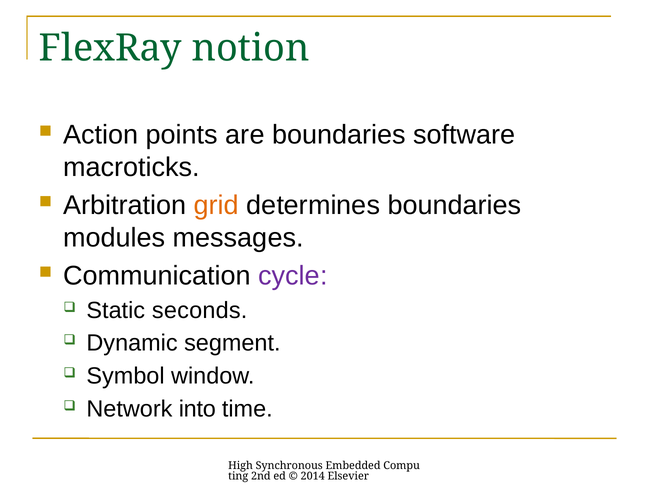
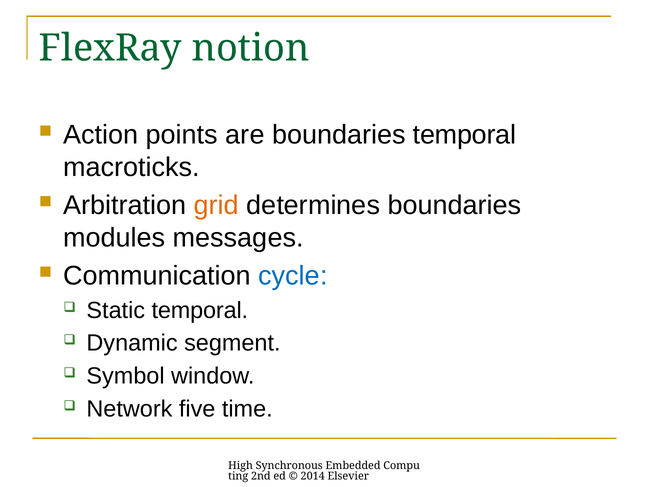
boundaries software: software -> temporal (465, 135)
cycle colour: purple -> blue (293, 276)
Static seconds: seconds -> temporal (200, 310)
into: into -> five (197, 409)
